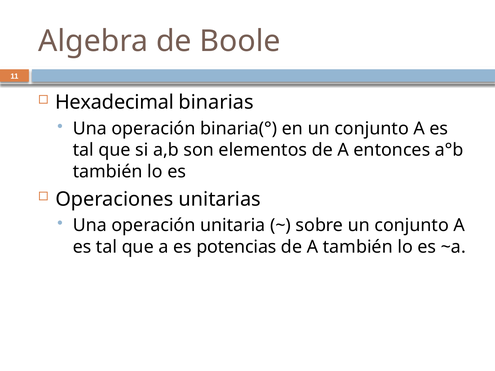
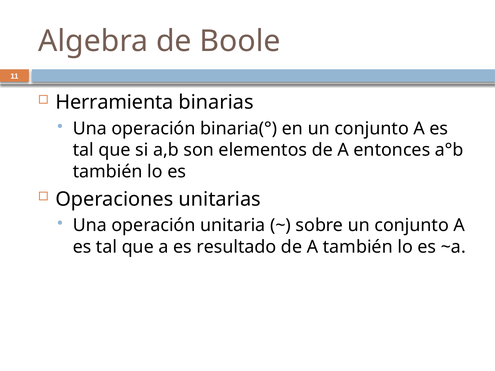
Hexadecimal: Hexadecimal -> Herramienta (114, 102)
potencias: potencias -> resultado (236, 247)
